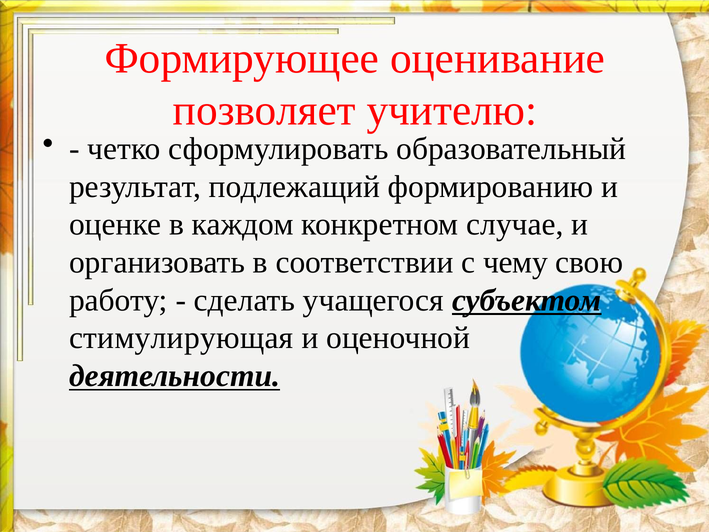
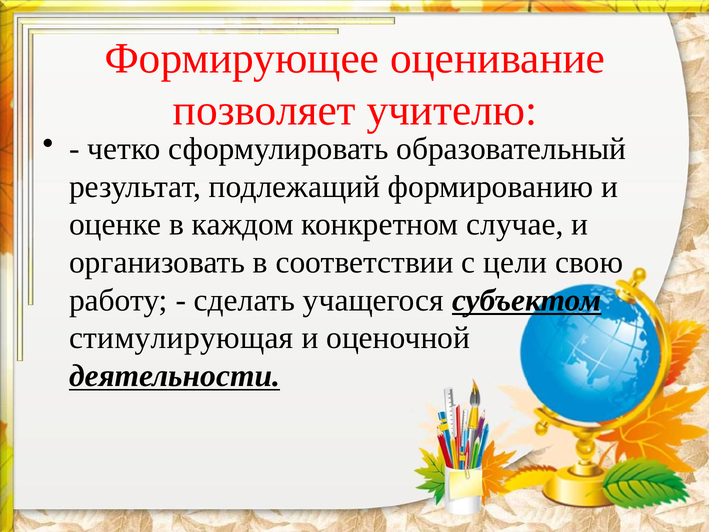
чему: чему -> цели (515, 262)
